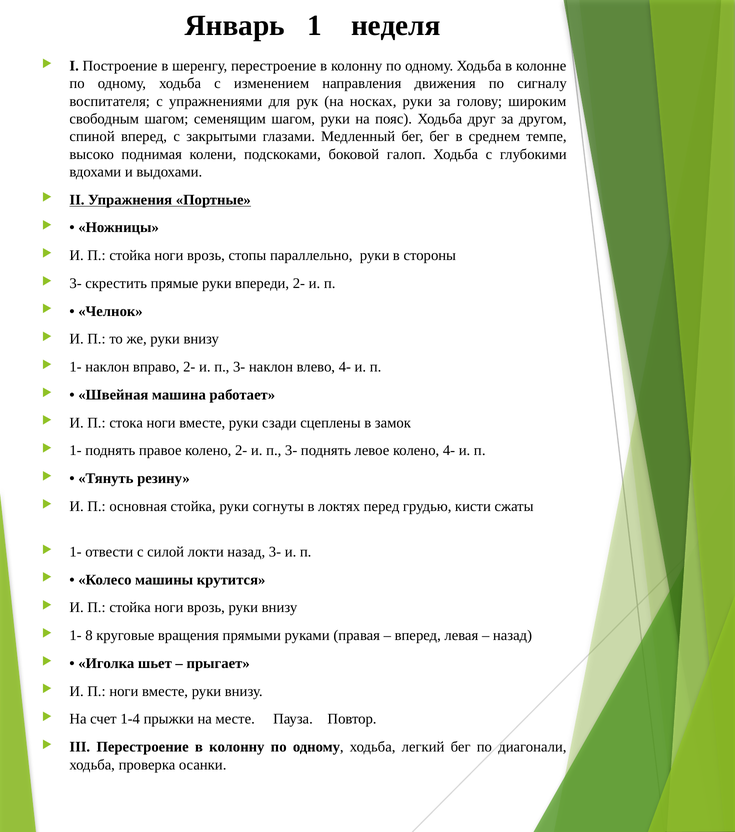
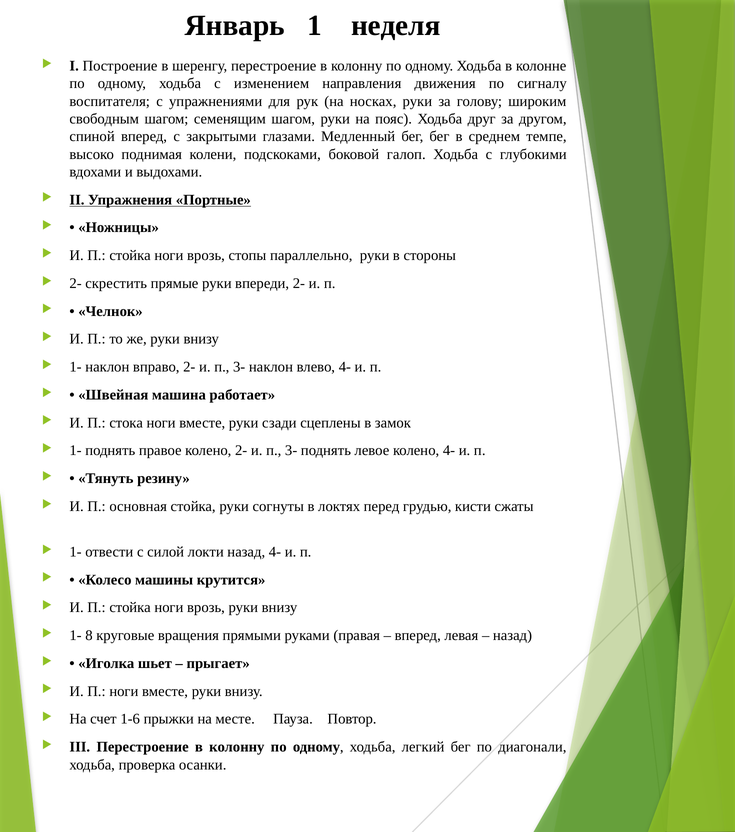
3-: 3- -> 2- (76, 283)
назад 3-: 3- -> 4- (275, 552)
1-4: 1-4 -> 1-6 (130, 719)
